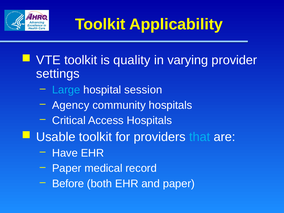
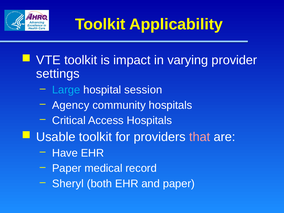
quality: quality -> impact (132, 60)
that colour: light blue -> pink (200, 137)
Before: Before -> Sheryl (68, 184)
